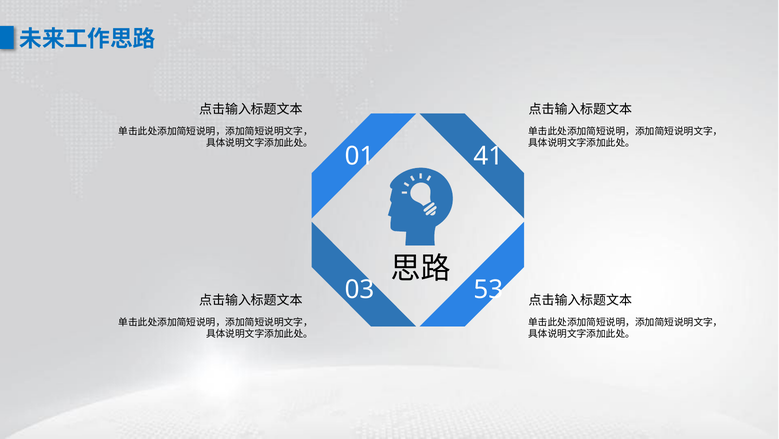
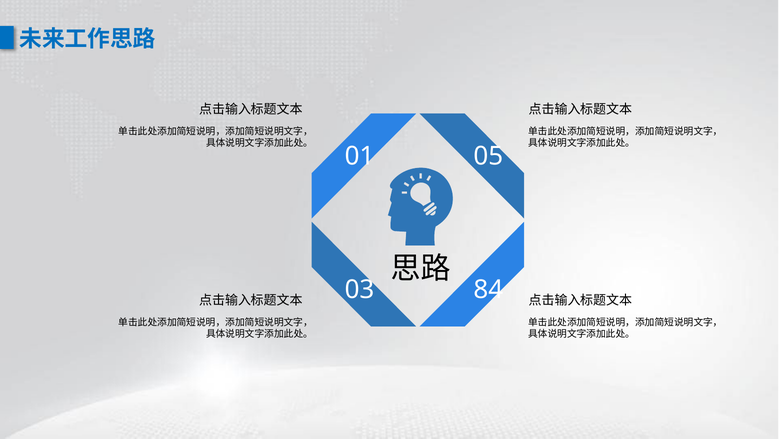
41: 41 -> 05 (488, 156)
53: 53 -> 84 (488, 289)
